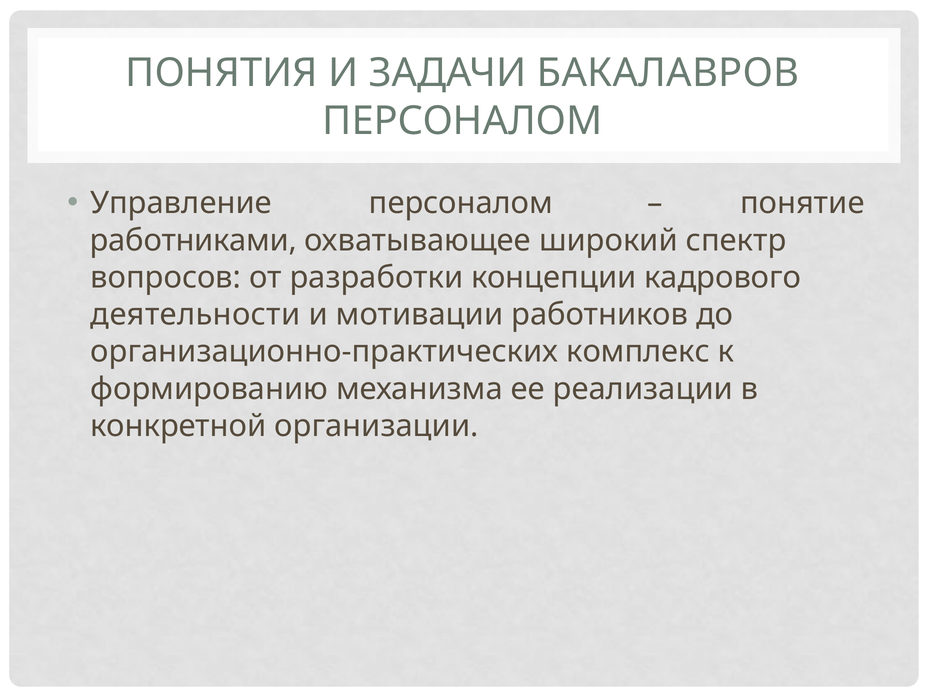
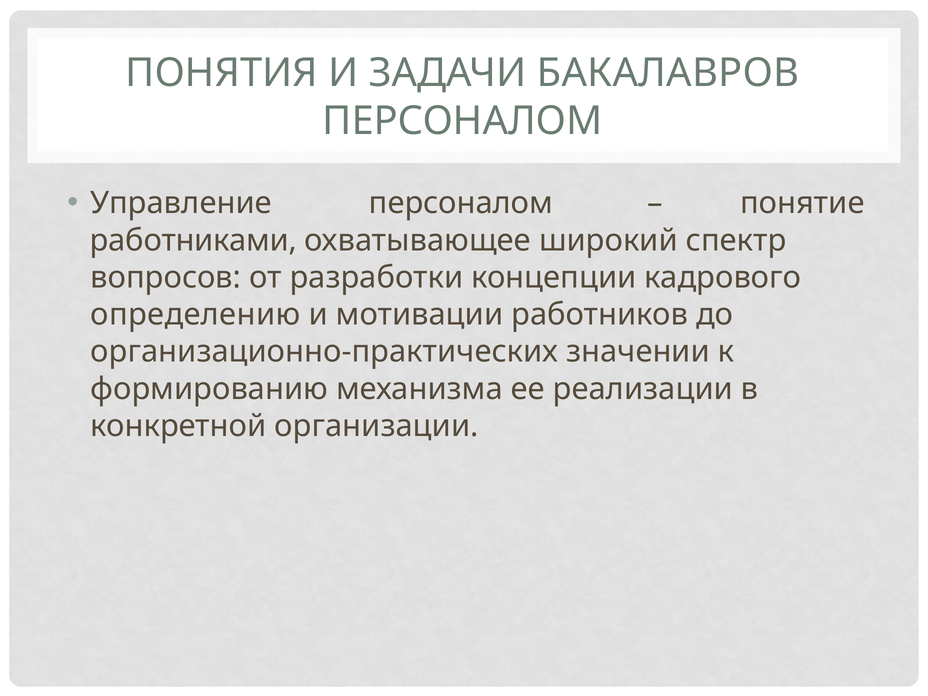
деятельности: деятельности -> определению (195, 315)
комплекс: комплекс -> значении (638, 352)
